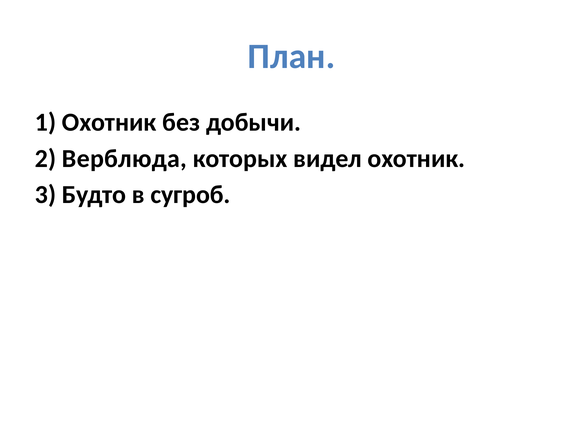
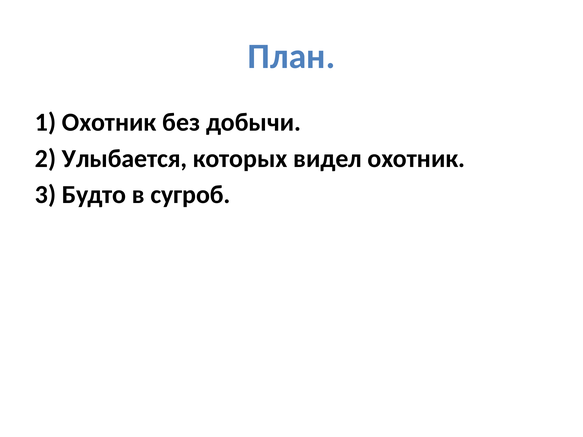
Верблюда: Верблюда -> Улыбается (125, 159)
